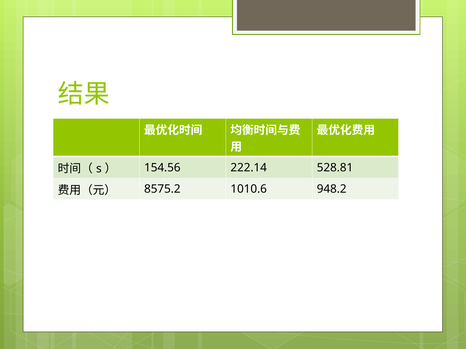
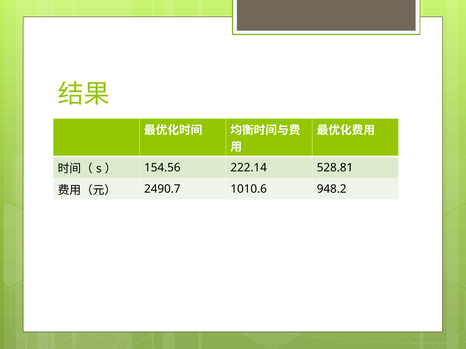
8575.2: 8575.2 -> 2490.7 (162, 189)
